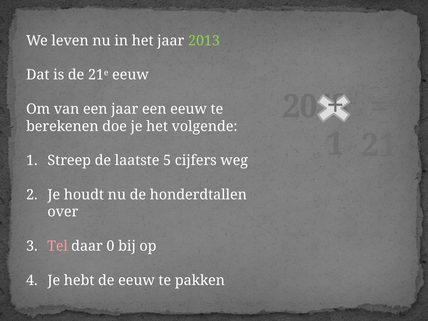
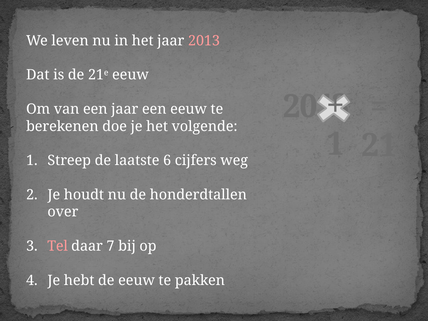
2013 colour: light green -> pink (204, 41)
5: 5 -> 6 (167, 161)
0: 0 -> 7 (110, 246)
